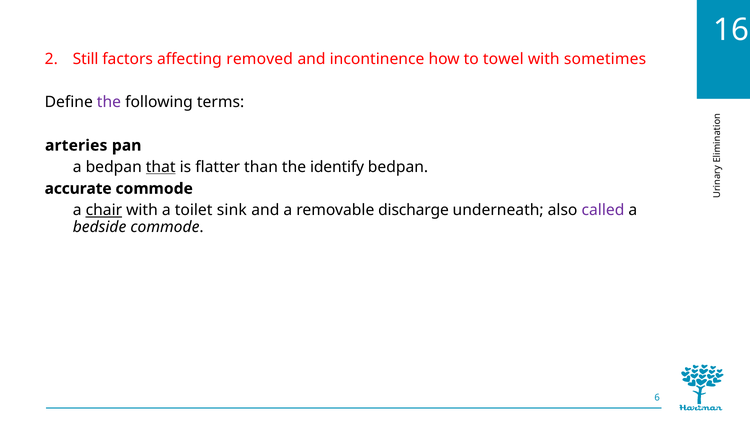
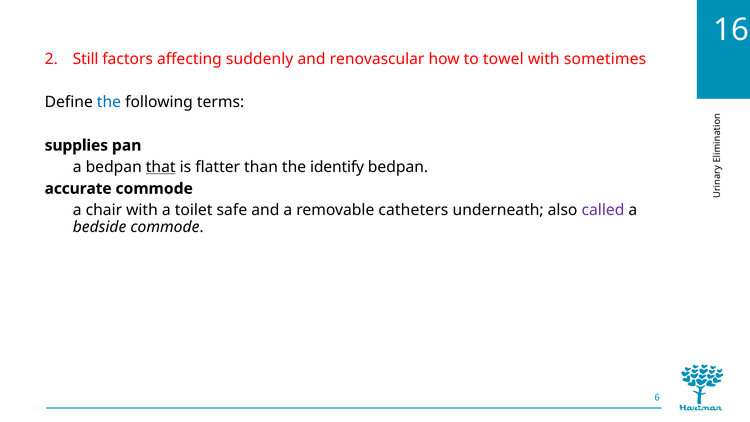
removed: removed -> suddenly (260, 59)
incontinence: incontinence -> renovascular (377, 59)
the colour: purple -> blue (109, 102)
arteries: arteries -> supplies (76, 145)
chair underline: present -> none (104, 210)
sink: sink -> safe (232, 210)
discharge: discharge -> catheters (413, 210)
